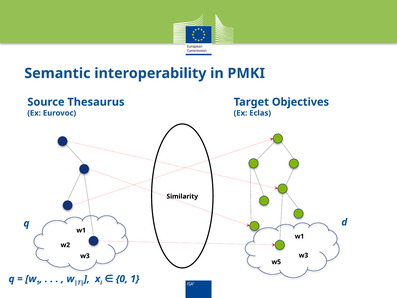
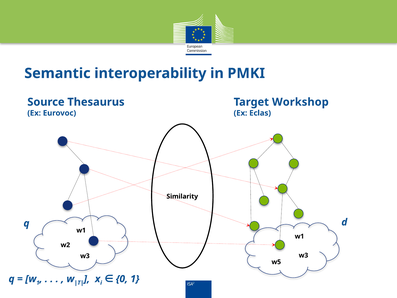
Objectives: Objectives -> Workshop (300, 102)
